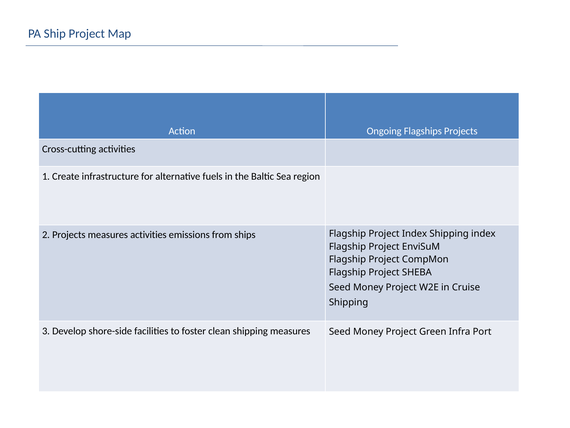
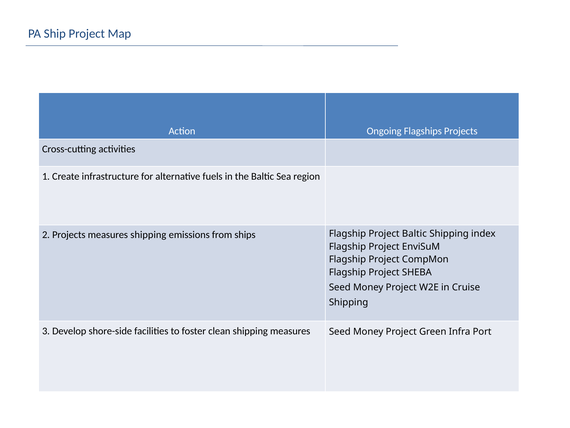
measures activities: activities -> shipping (148, 235)
Project Index: Index -> Baltic (414, 233)
